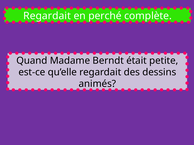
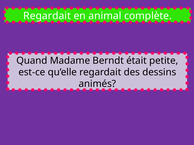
perché: perché -> animal (105, 16)
